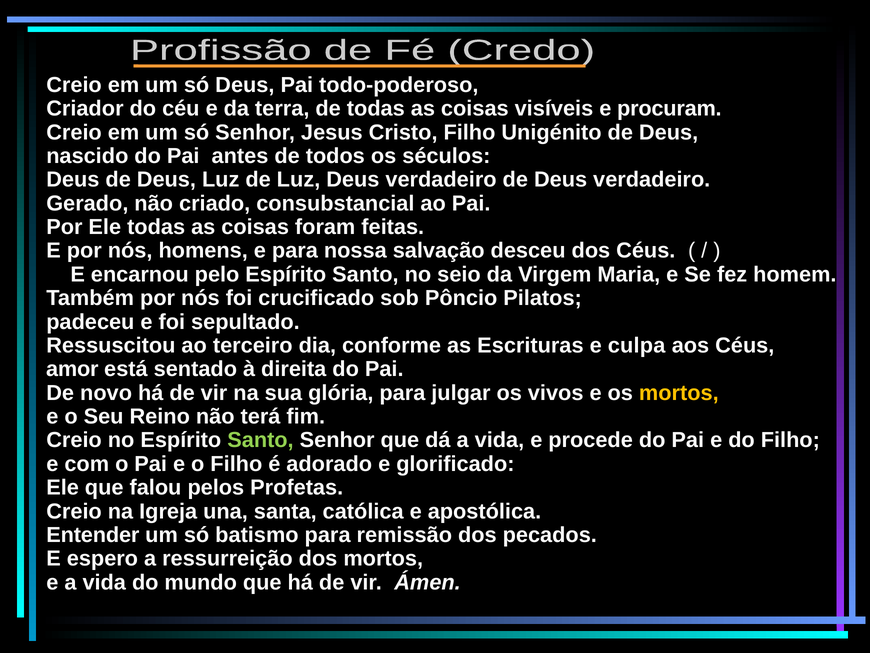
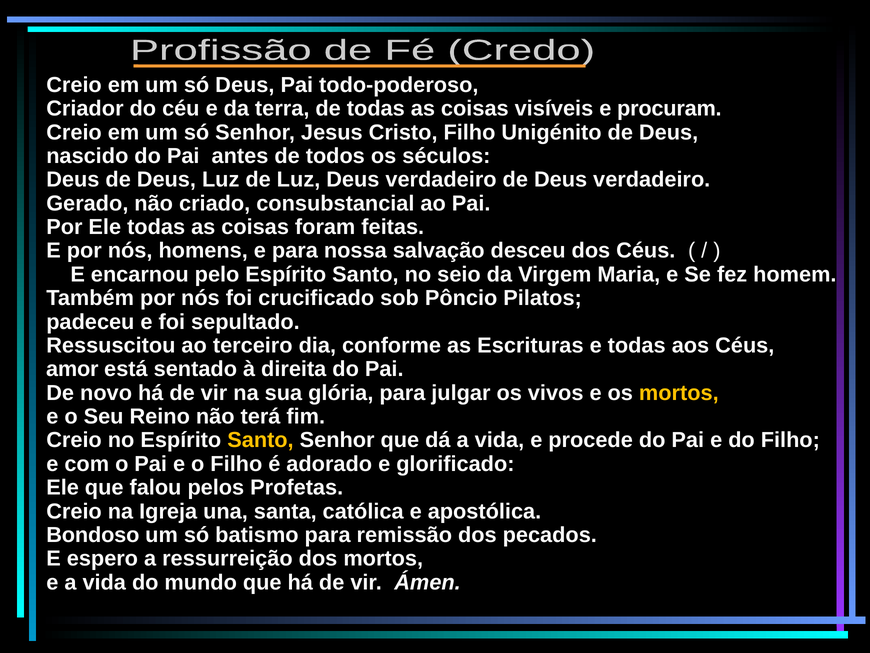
e culpa: culpa -> todas (637, 345)
Santo colour: light green -> yellow (260, 440)
Entender: Entender -> Bondoso (93, 535)
